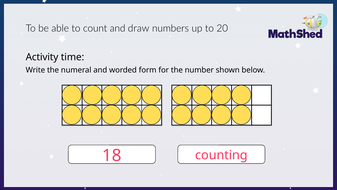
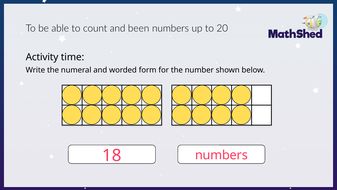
draw: draw -> been (139, 28)
18 counting: counting -> numbers (221, 155)
